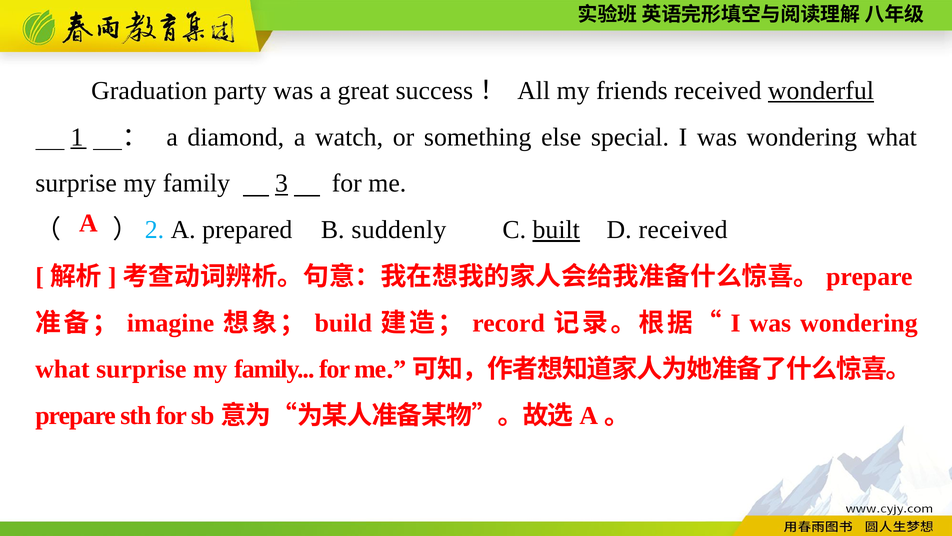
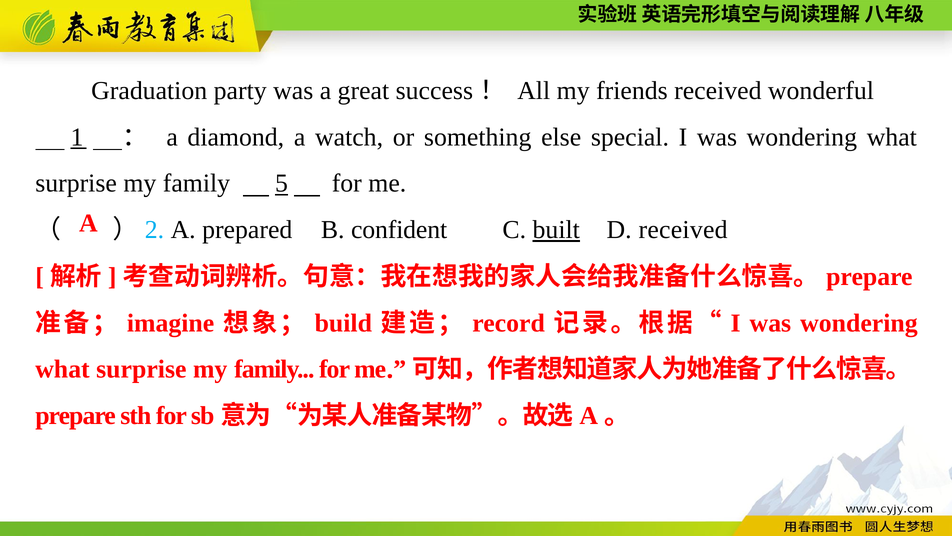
wonderful underline: present -> none (821, 91)
3: 3 -> 5 (281, 183)
suddenly: suddenly -> confident (399, 230)
